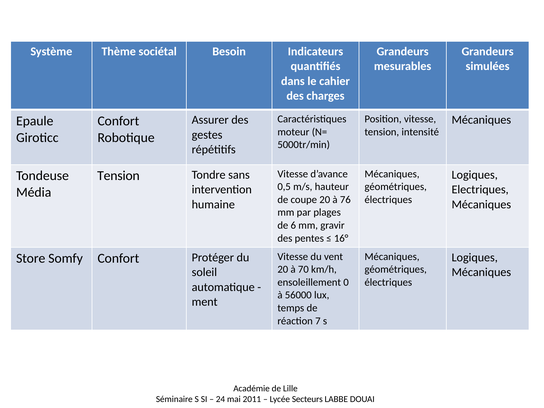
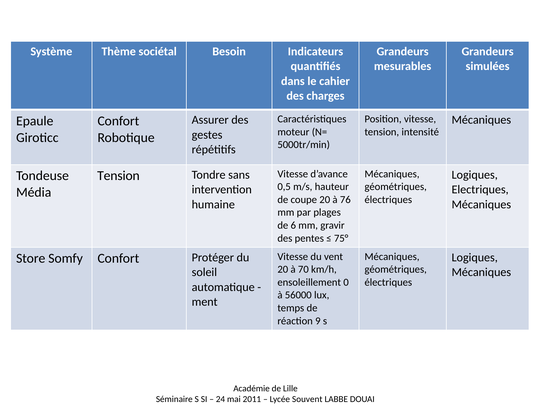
16°: 16° -> 75° (341, 238)
7: 7 -> 9 (318, 321)
Secteurs: Secteurs -> Souvent (307, 399)
